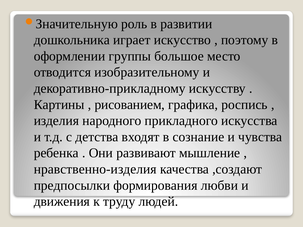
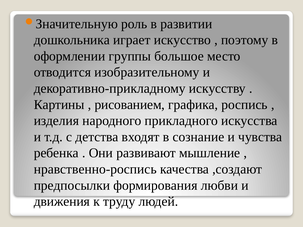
нравственно-изделия: нравственно-изделия -> нравственно-роспись (95, 169)
